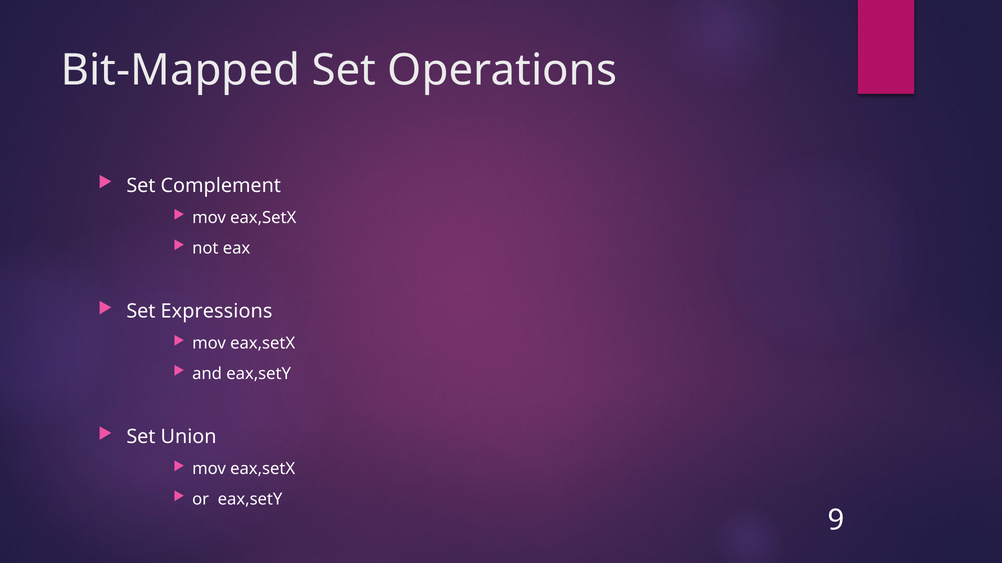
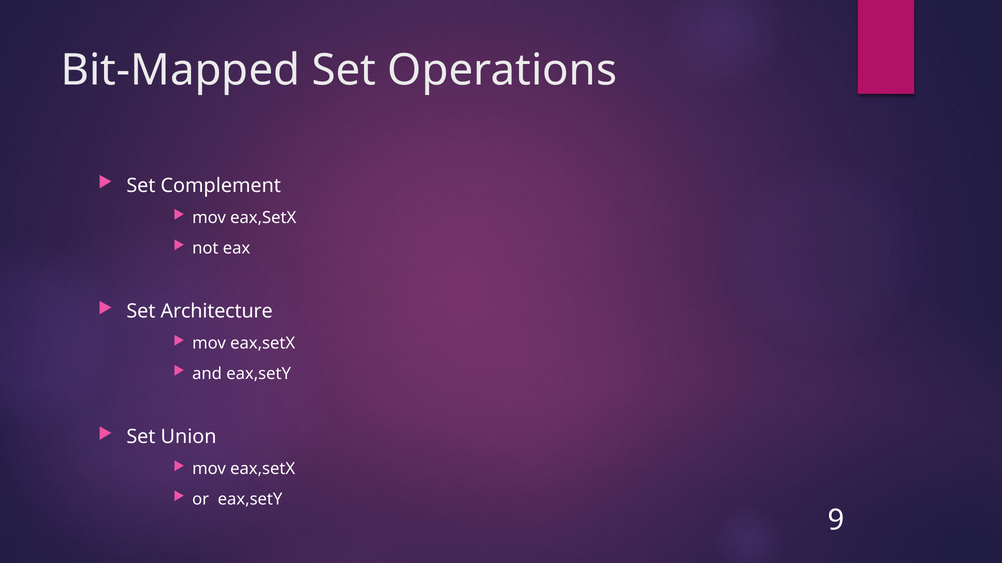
Expressions: Expressions -> Architecture (217, 311)
